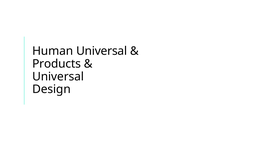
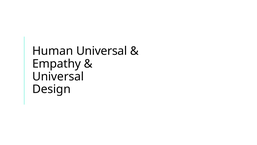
Products: Products -> Empathy (57, 64)
